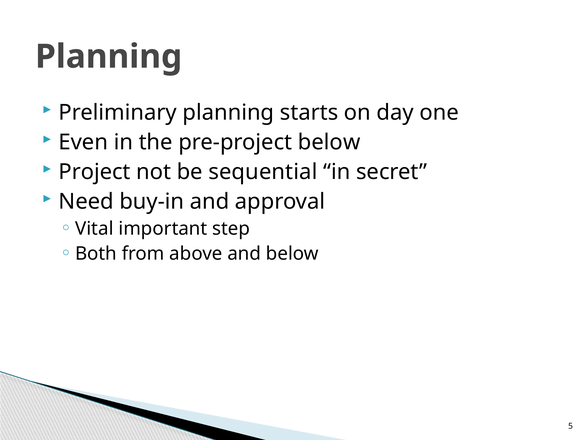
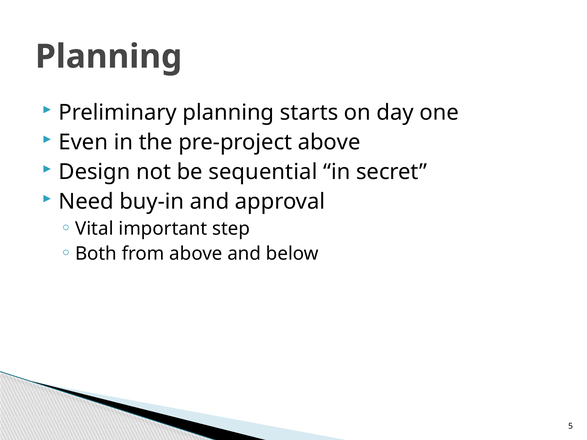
pre-project below: below -> above (329, 142)
Project: Project -> Design (95, 172)
